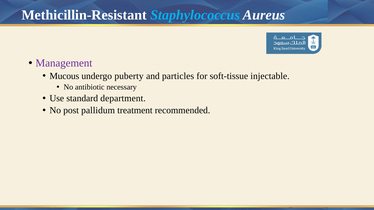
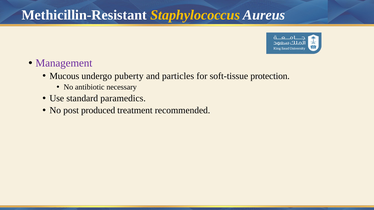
Staphylococcus colour: light blue -> yellow (195, 15)
injectable: injectable -> protection (270, 76)
department: department -> paramedics (123, 99)
pallidum: pallidum -> produced (98, 111)
